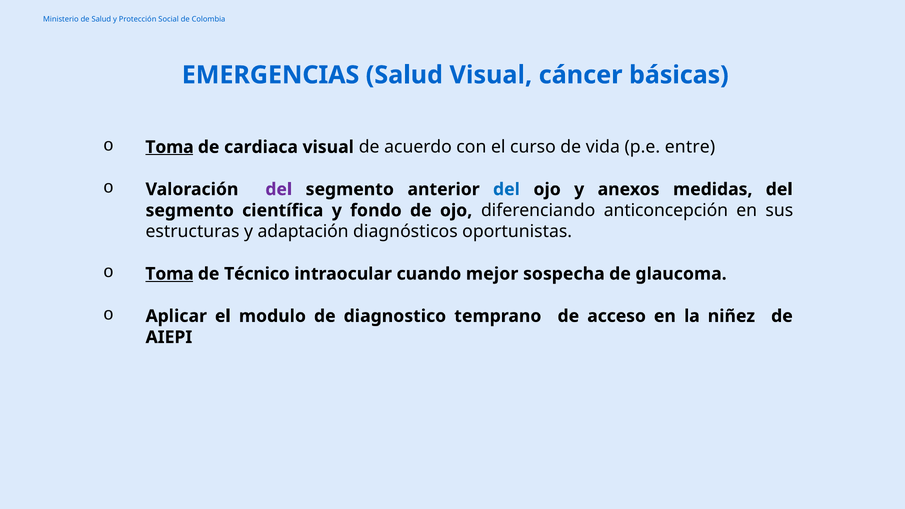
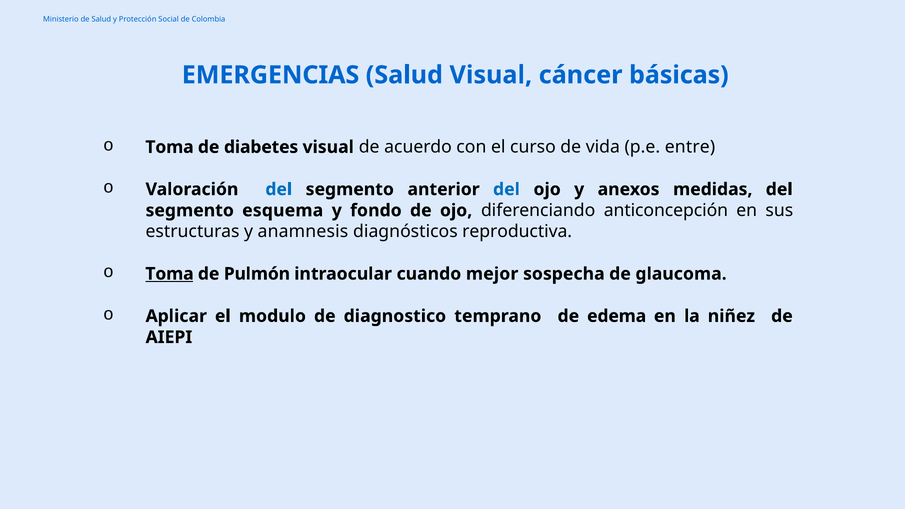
Toma underline: present -> none (169, 147)
cardiaca: cardiaca -> diabetes (261, 147)
del colour: purple -> blue (279, 189)
científica: científica -> esquema (283, 211)
adaptación: adaptación -> anamnesis (303, 232)
oportunistas: oportunistas -> reproductiva (517, 232)
Técnico: Técnico -> Pulmón (257, 274)
acceso: acceso -> edema (617, 316)
